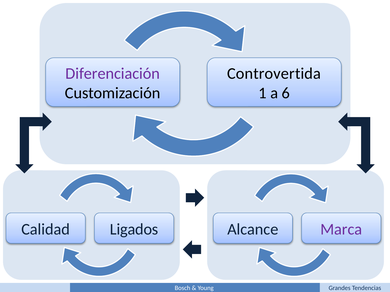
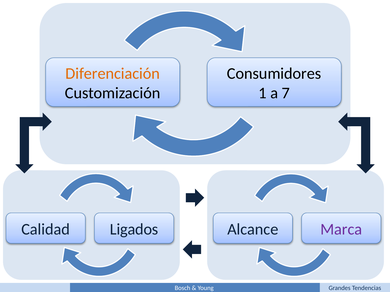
Diferenciación colour: purple -> orange (113, 74)
Controvertida: Controvertida -> Consumidores (274, 74)
6: 6 -> 7 (286, 93)
